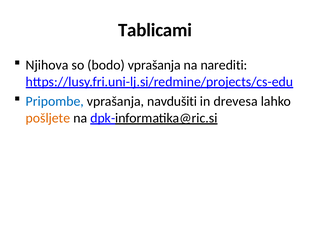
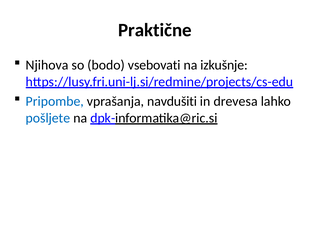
Tablicami: Tablicami -> Praktične (155, 30)
bodo vprašanja: vprašanja -> vsebovati (154, 65)
narediti: narediti -> izkušnje (224, 65)
pošljete colour: orange -> blue (48, 118)
